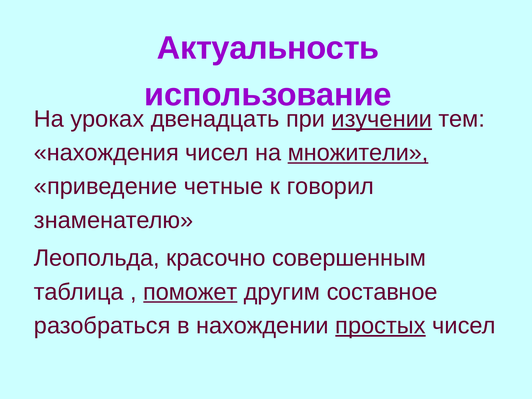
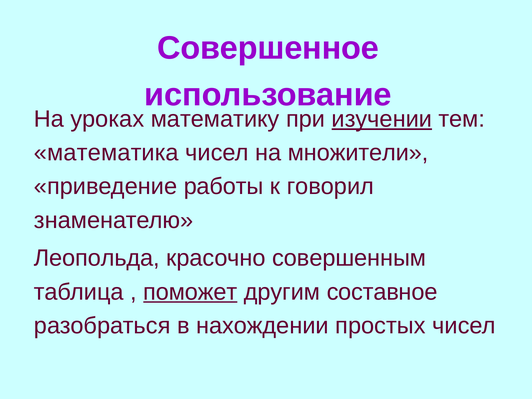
Актуальность: Актуальность -> Совершенное (268, 48)
двенадцать: двенадцать -> математику (215, 119)
нахождения: нахождения -> математика (106, 153)
множители underline: present -> none (358, 153)
четные: четные -> работы (224, 186)
простых underline: present -> none (380, 326)
